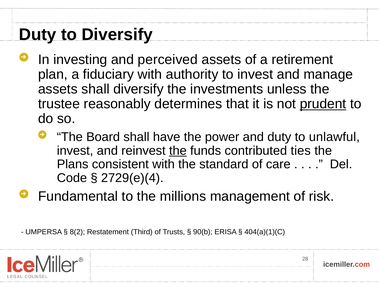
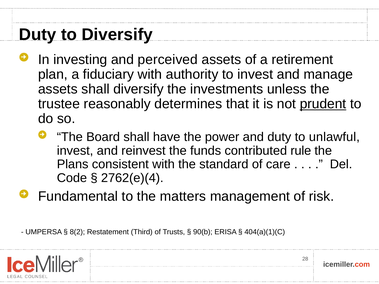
the underline: present -> none (178, 151)
ties: ties -> rule (301, 151)
2729(e)(4: 2729(e)(4 -> 2762(e)(4 (132, 178)
millions: millions -> matters (183, 197)
